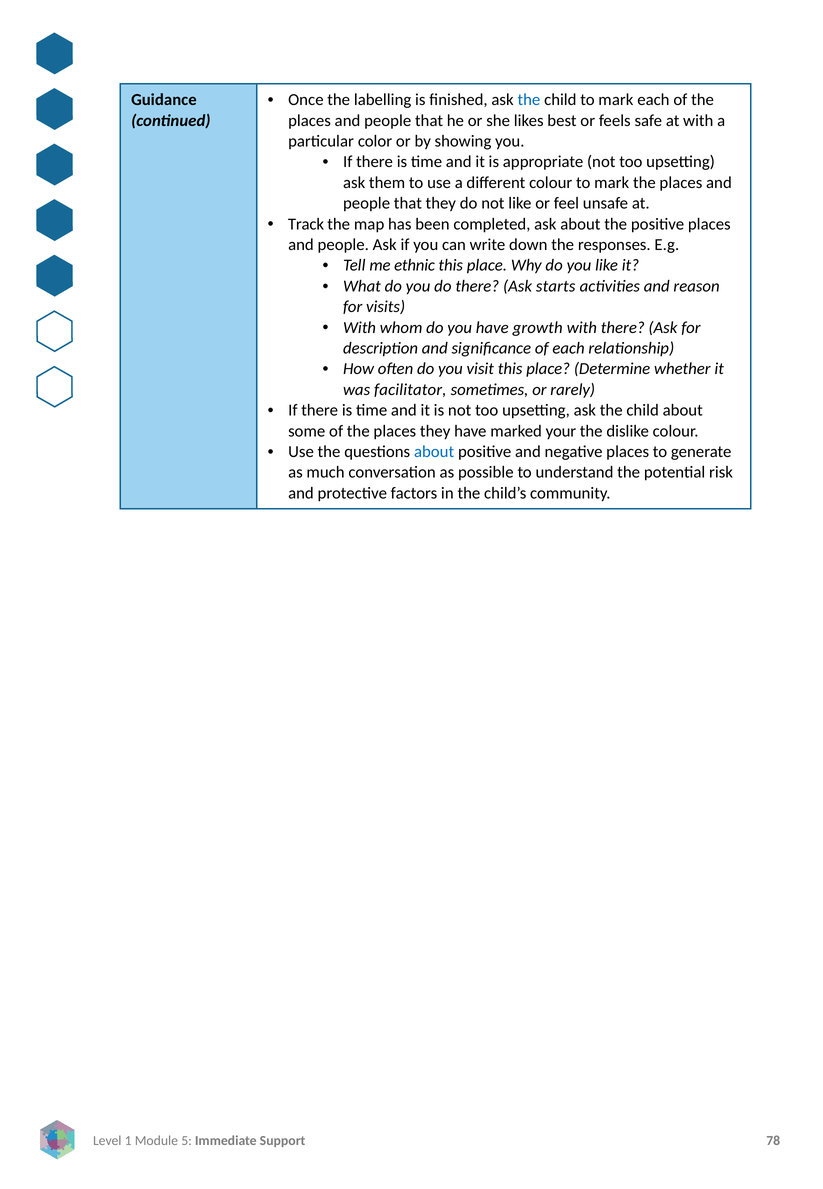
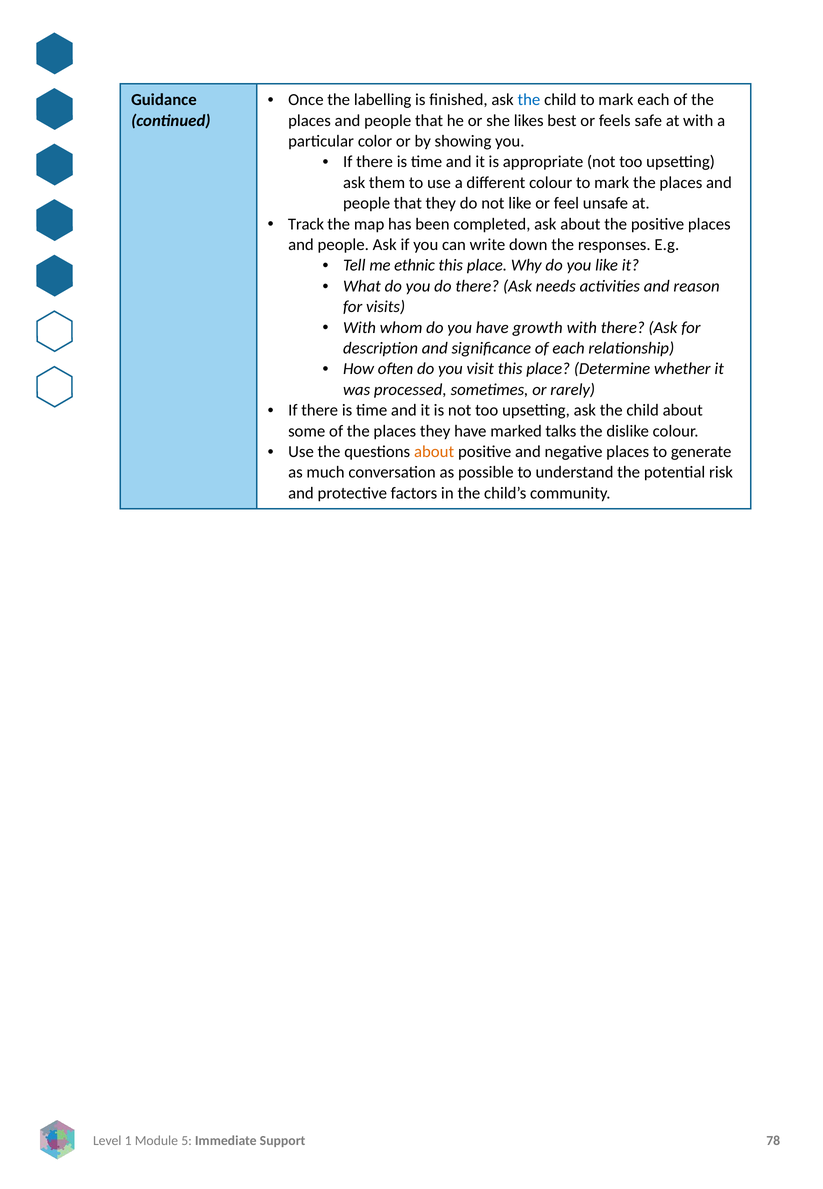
starts: starts -> needs (556, 286)
facilitator: facilitator -> processed (410, 390)
your: your -> talks (561, 431)
about colour: blue -> orange (434, 452)
